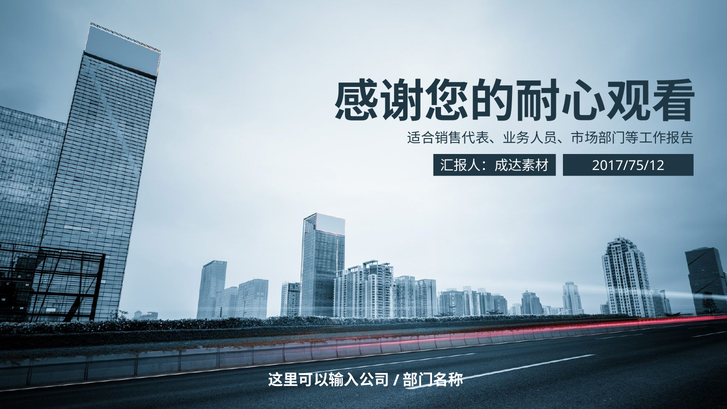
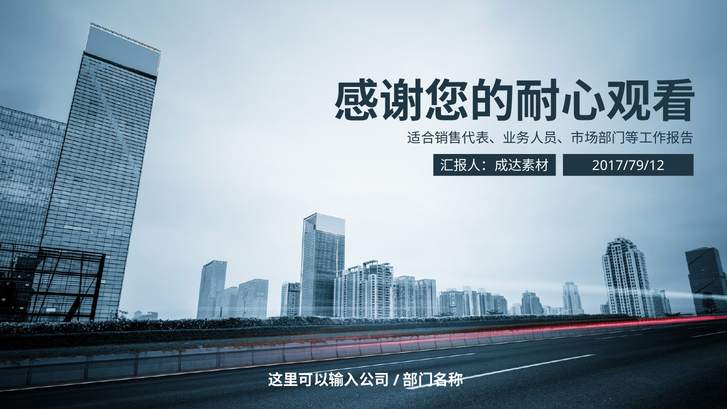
2017/75/12: 2017/75/12 -> 2017/79/12 (628, 166)
